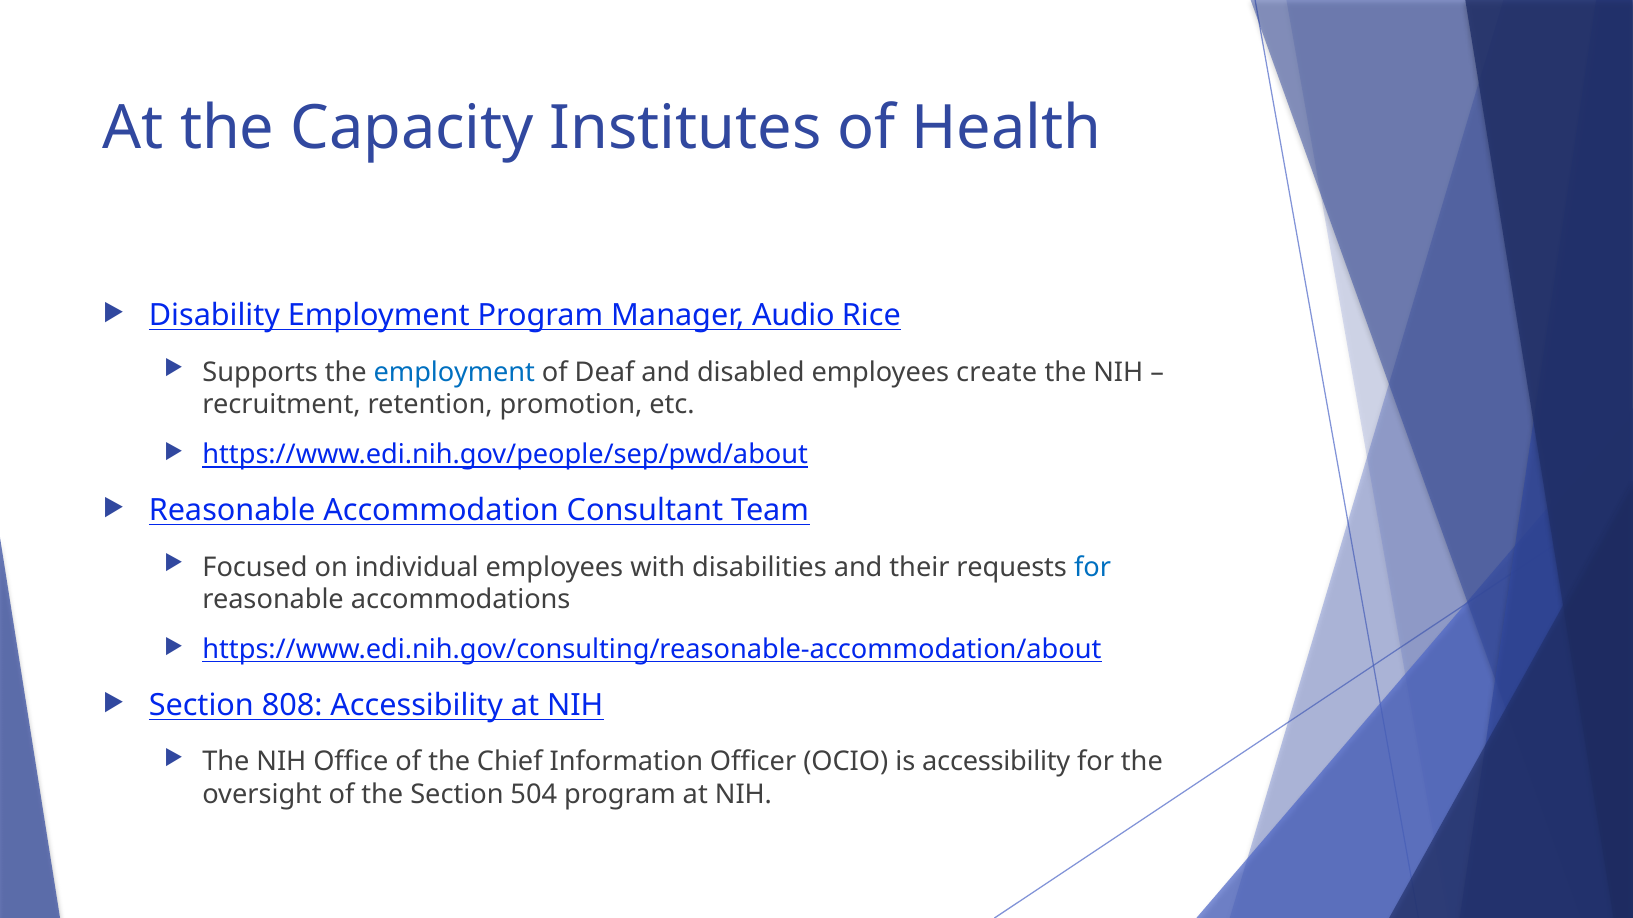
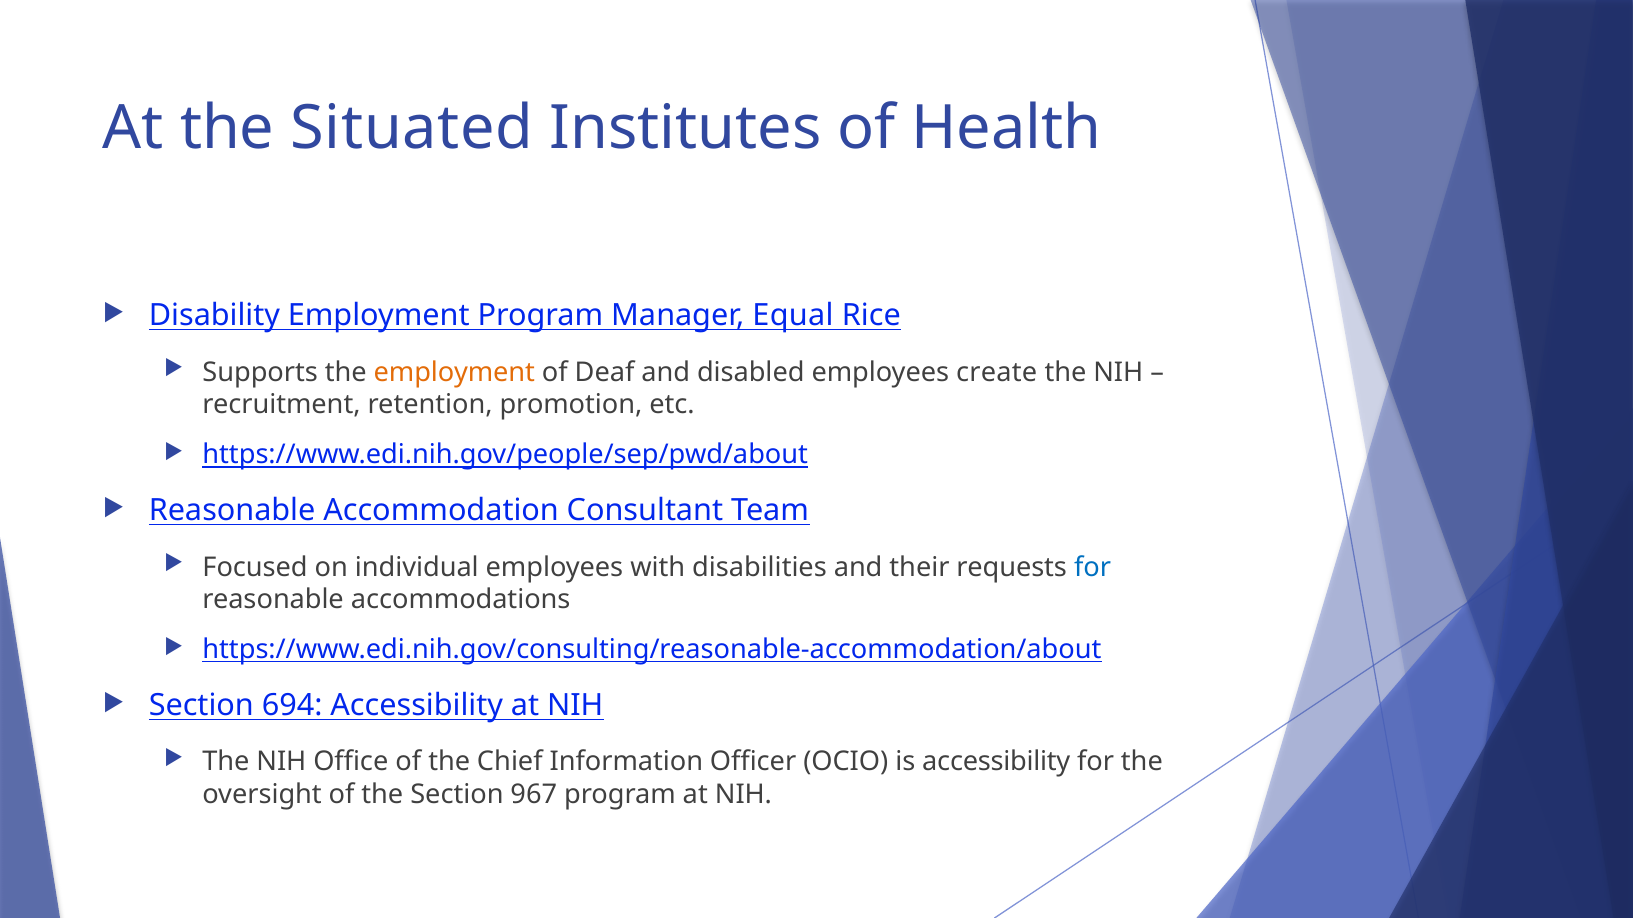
Capacity: Capacity -> Situated (412, 129)
Audio: Audio -> Equal (793, 316)
employment colour: blue -> orange (454, 372)
808: 808 -> 694 (292, 706)
504: 504 -> 967 (534, 795)
